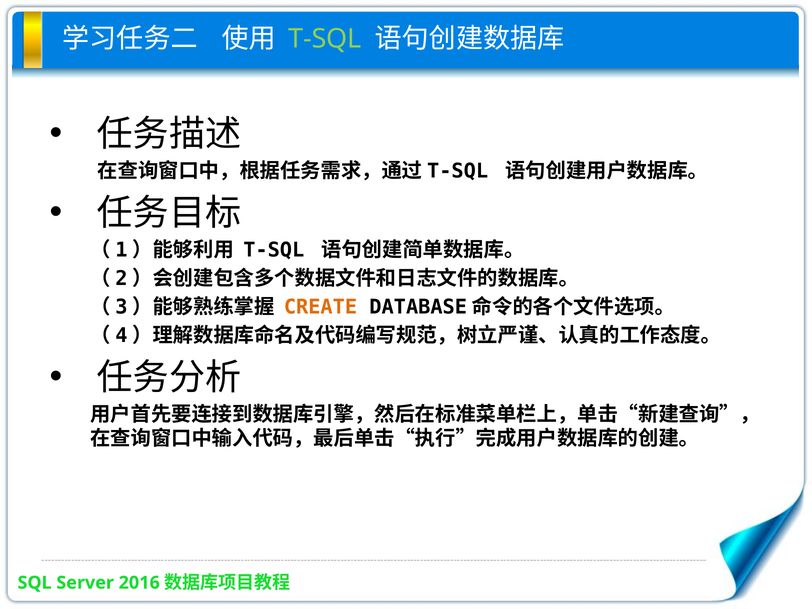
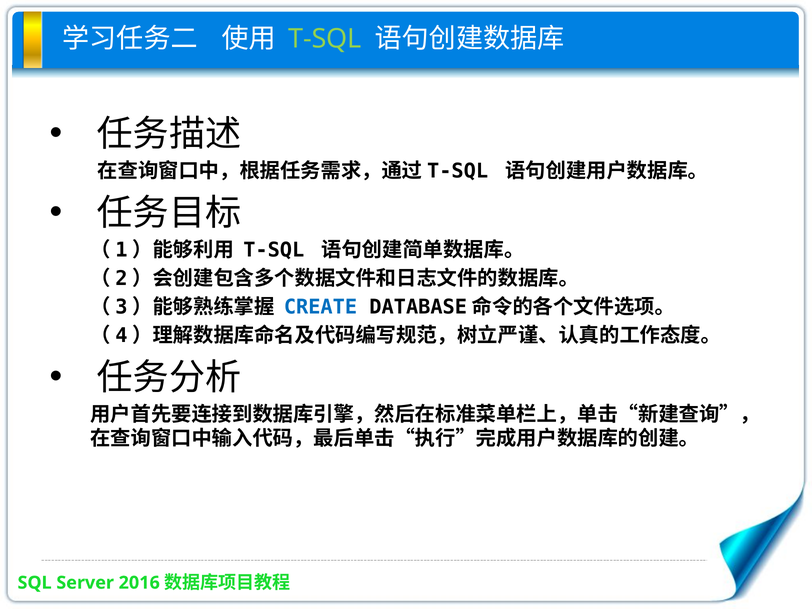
CREATE colour: orange -> blue (321, 307)
